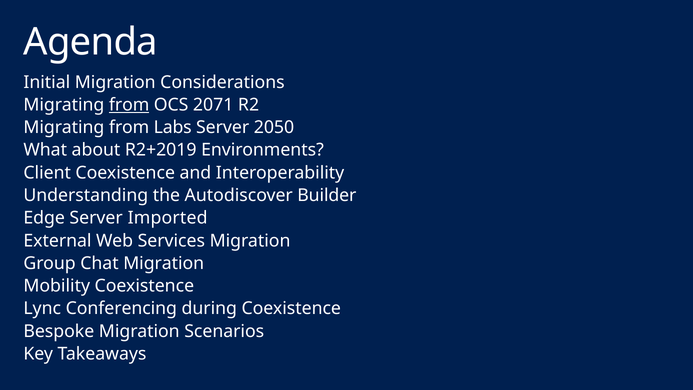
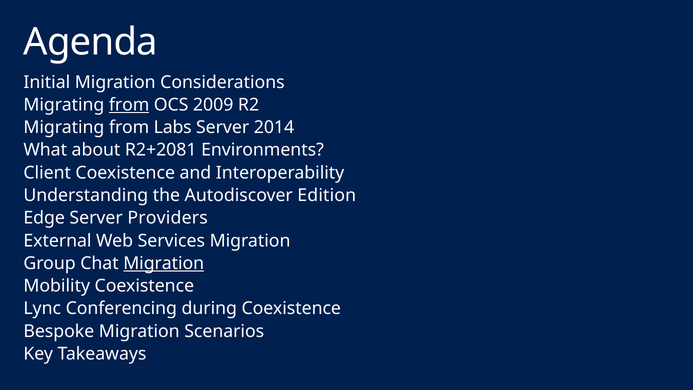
2071: 2071 -> 2009 (213, 105)
2050: 2050 -> 2014 (274, 127)
R2+2019: R2+2019 -> R2+2081 (161, 150)
Builder: Builder -> Edition (327, 195)
Imported: Imported -> Providers (168, 218)
Migration underline: none -> present (164, 263)
